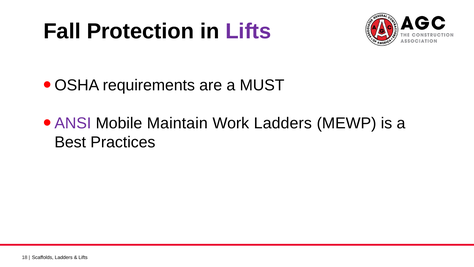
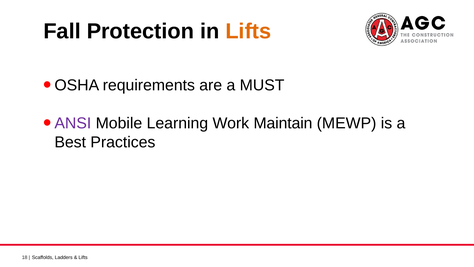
Lifts colour: purple -> orange (248, 31)
Maintain: Maintain -> Learning (177, 123)
Work Ladders: Ladders -> Maintain (283, 123)
